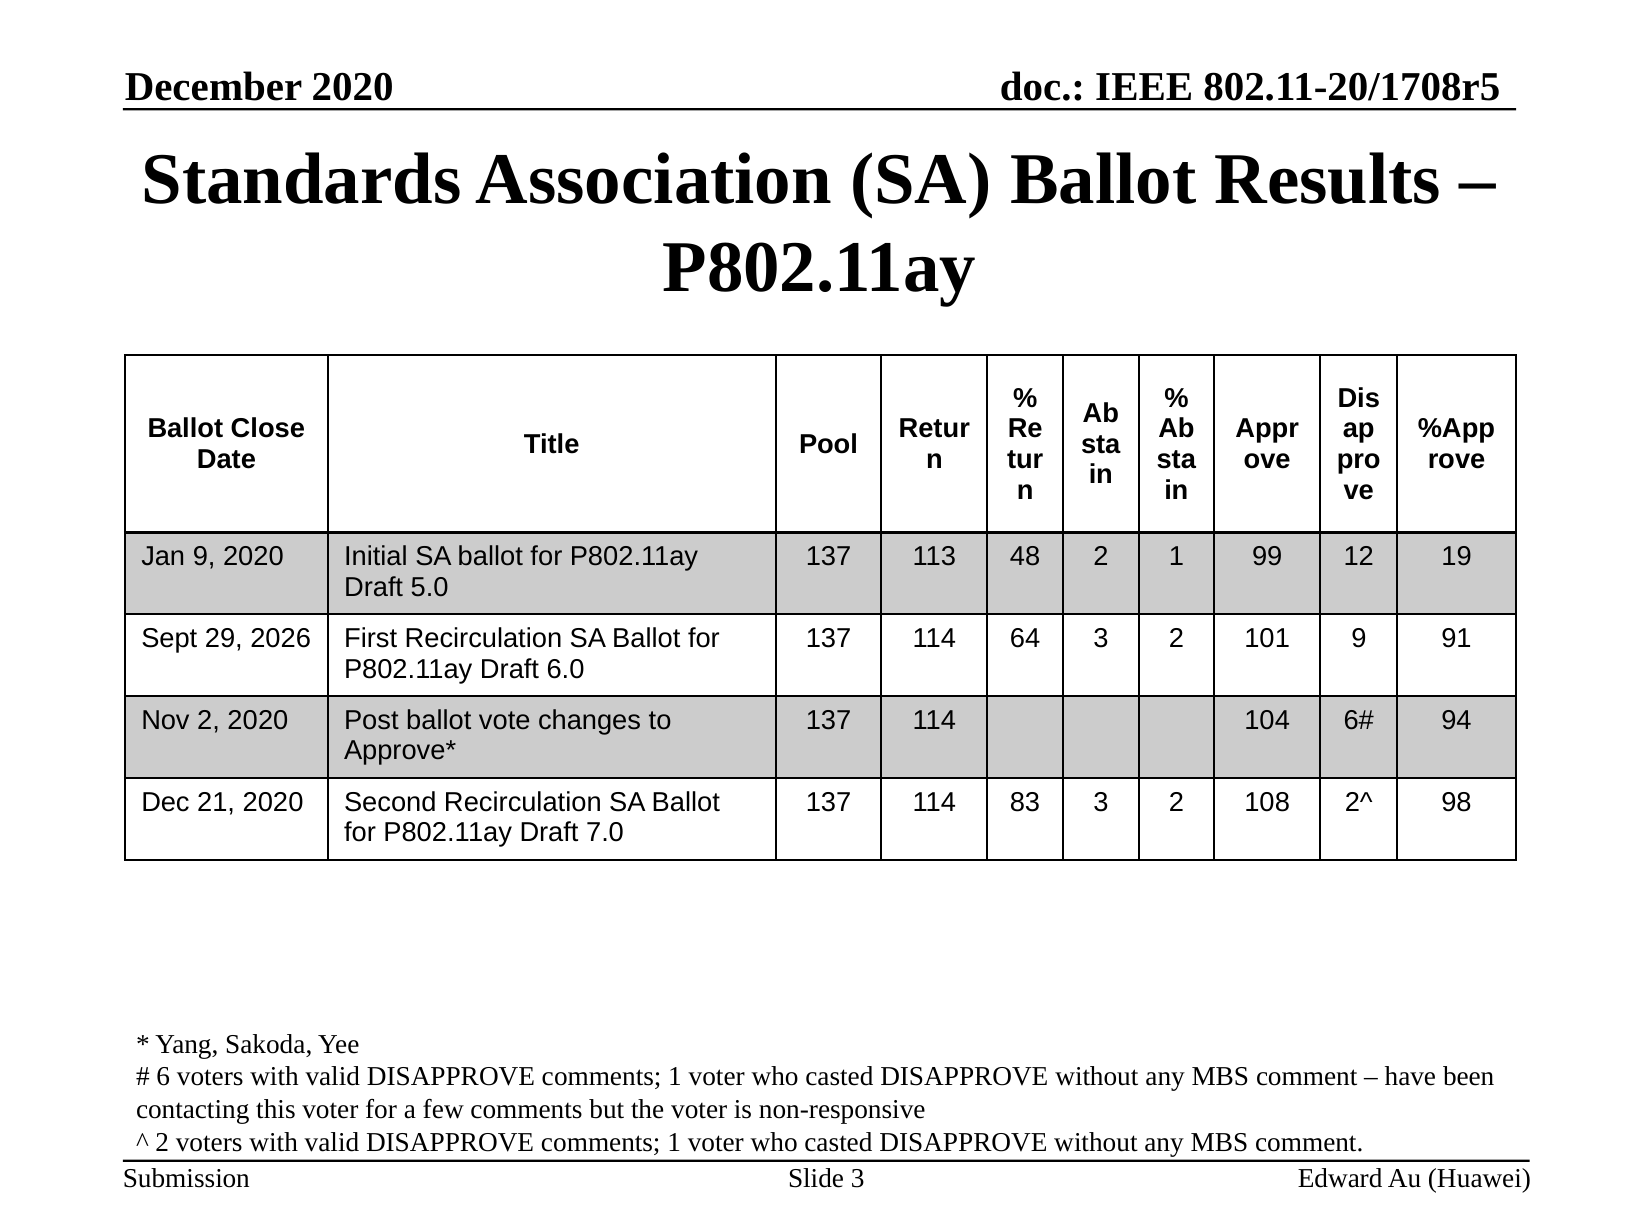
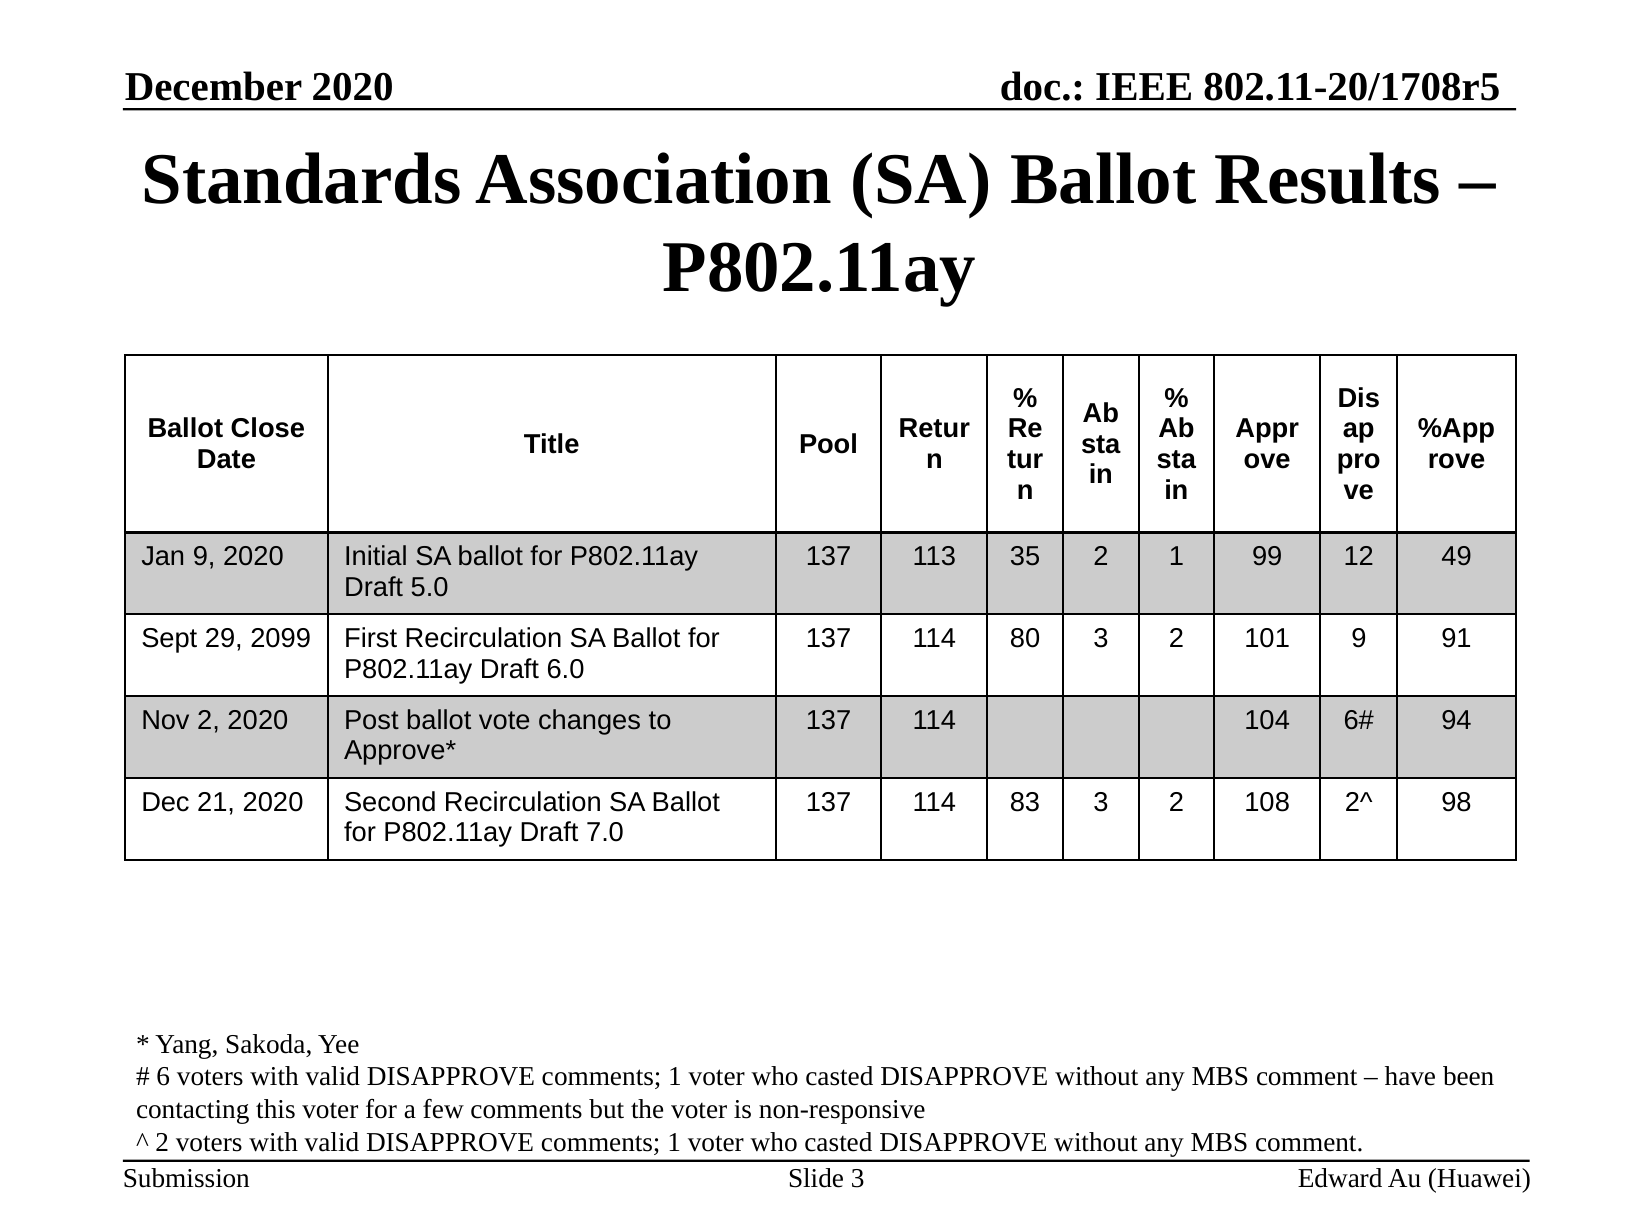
48: 48 -> 35 (1025, 557)
19: 19 -> 49 (1457, 557)
2026: 2026 -> 2099 (281, 639)
64: 64 -> 80 (1025, 639)
